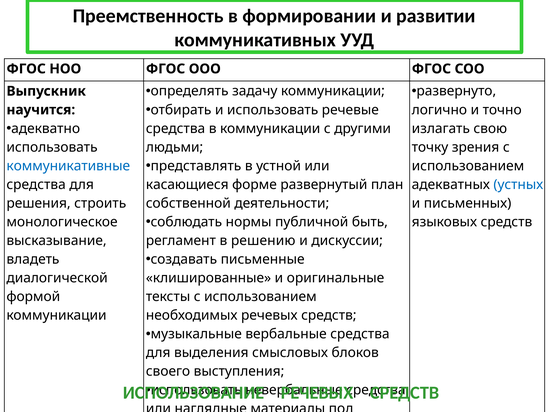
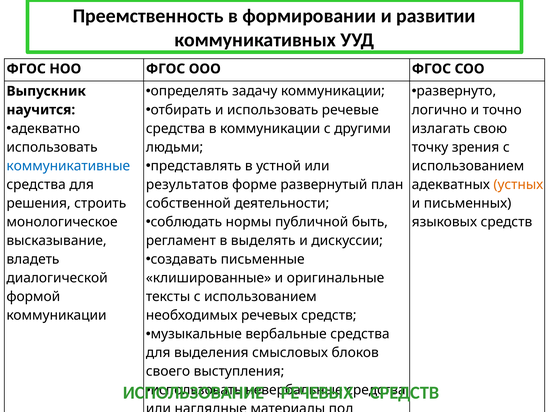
касающиеся: касающиеся -> результатов (187, 184)
устных colour: blue -> orange (518, 184)
решению: решению -> выделять (263, 240)
